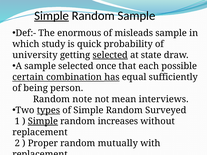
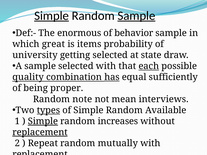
Sample underline: none -> present (136, 16)
misleads: misleads -> behavior (134, 33)
study: study -> great (53, 44)
quick: quick -> items (89, 44)
selected underline: present -> none (110, 55)
selected once: once -> with (106, 66)
each underline: none -> present (149, 66)
certain: certain -> quality (28, 77)
person: person -> proper (67, 88)
Surveyed: Surveyed -> Available (166, 110)
replacement underline: none -> present (40, 132)
Proper: Proper -> Repeat (43, 143)
